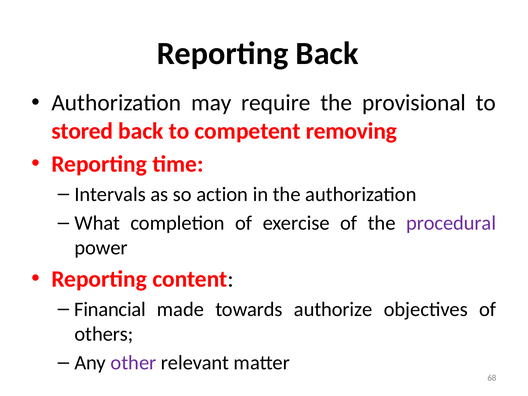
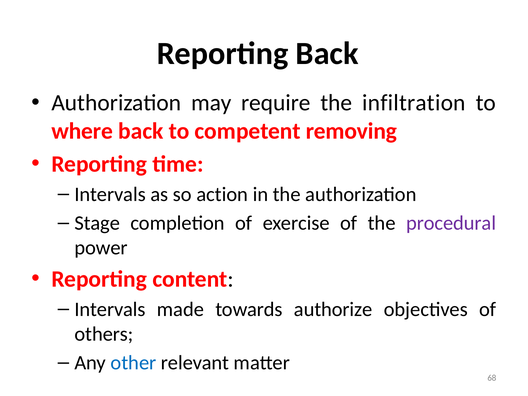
provisional: provisional -> infiltration (414, 103)
stored: stored -> where (82, 131)
What: What -> Stage (97, 223)
Financial: Financial -> Intervals (110, 309)
other colour: purple -> blue (133, 363)
